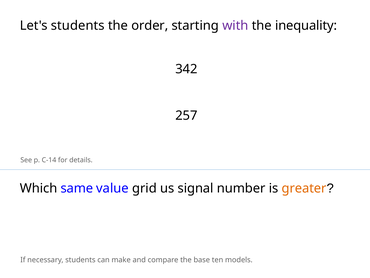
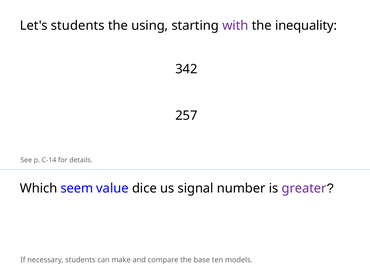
order: order -> using (150, 26)
same: same -> seem (77, 188)
grid: grid -> dice (144, 188)
greater colour: orange -> purple (304, 188)
